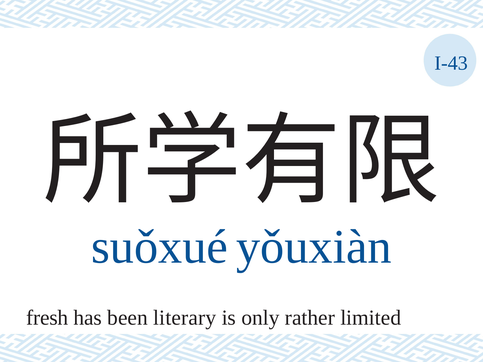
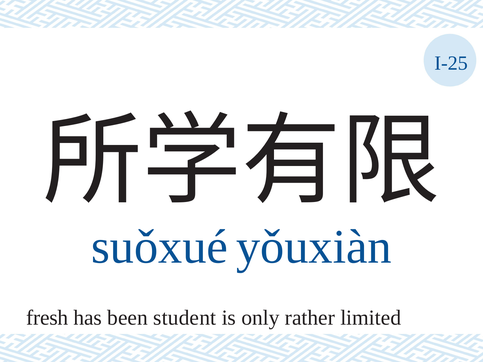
I-43: I-43 -> I-25 (451, 63)
literary: literary -> student (185, 318)
